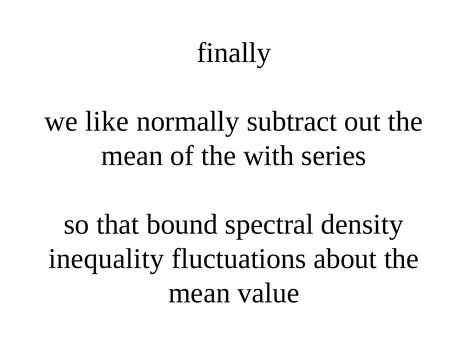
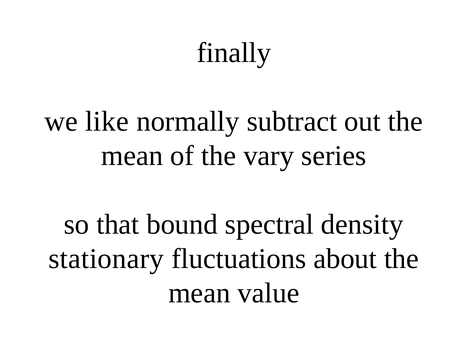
with: with -> vary (269, 156)
inequality: inequality -> stationary (106, 259)
